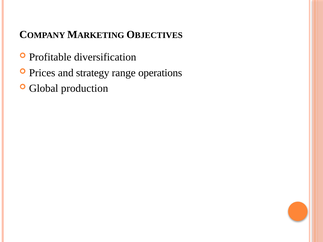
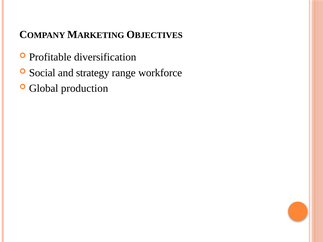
Prices: Prices -> Social (42, 73)
operations: operations -> workforce (160, 73)
